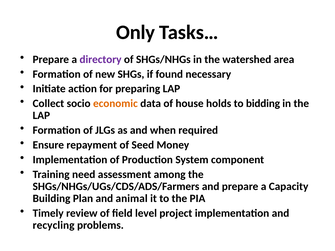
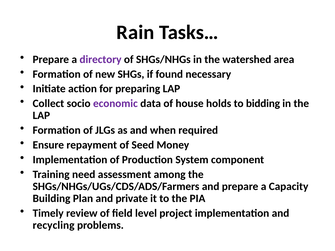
Only: Only -> Rain (135, 32)
economic colour: orange -> purple (115, 104)
animal: animal -> private (132, 199)
